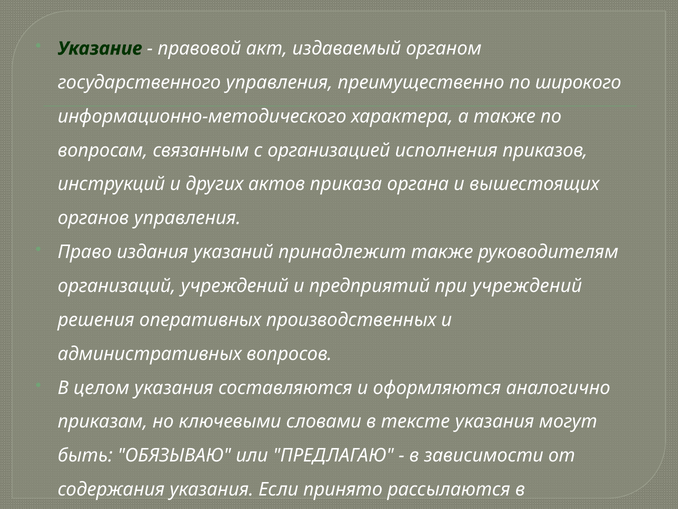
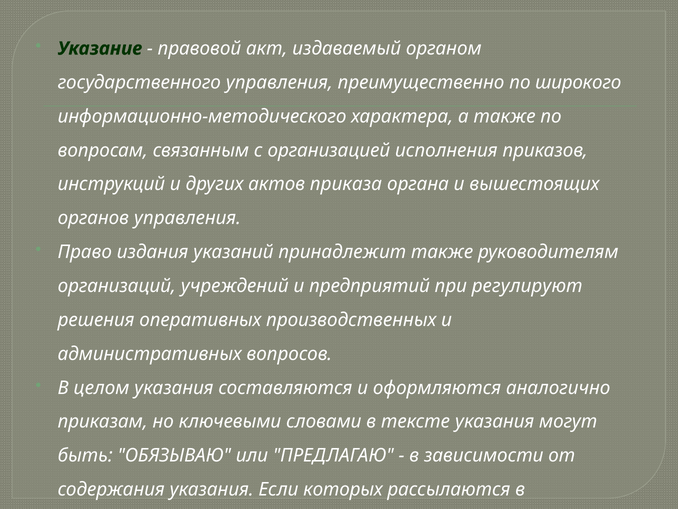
при учреждений: учреждений -> регулируют (527, 286)
принято: принято -> которых (343, 489)
